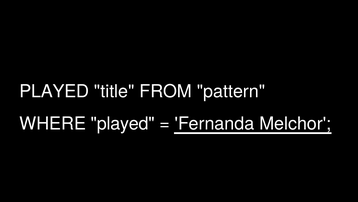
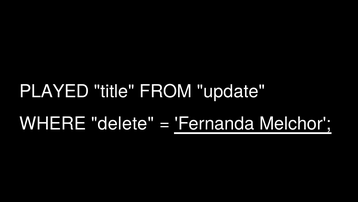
pattern: pattern -> update (231, 91)
WHERE played: played -> delete (123, 123)
